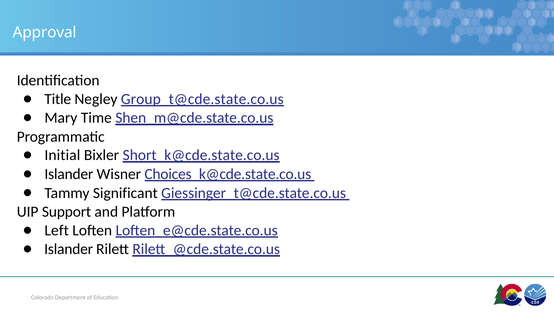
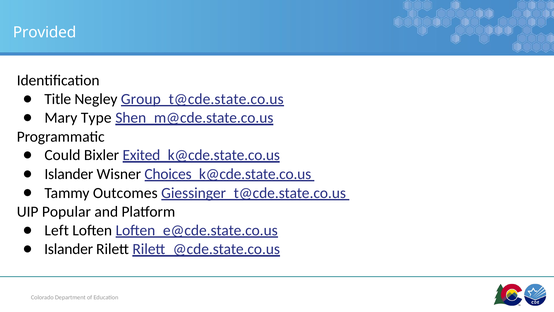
Approval: Approval -> Provided (45, 32)
Time: Time -> Type (96, 118)
Initial: Initial -> Could (62, 155)
Short_k@cde.state.co.us: Short_k@cde.state.co.us -> Exited_k@cde.state.co.us (201, 155)
Significant: Significant -> Outcomes (125, 193)
Support: Support -> Popular (66, 212)
